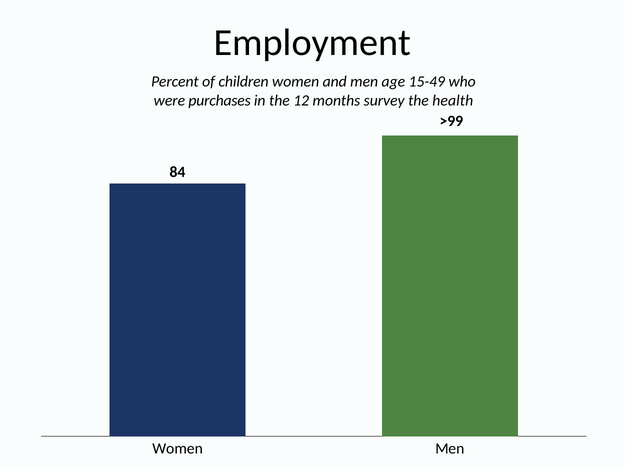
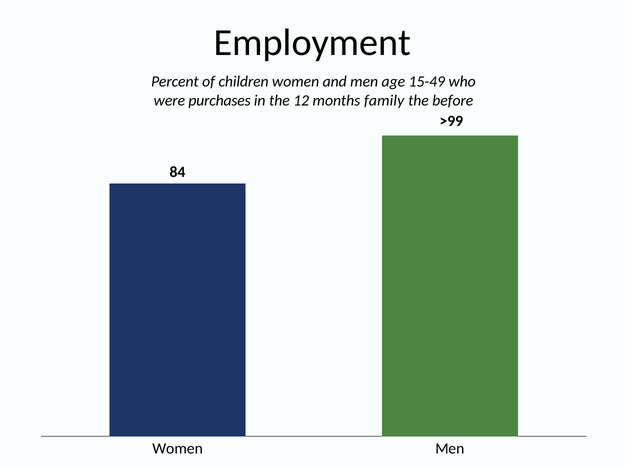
survey: survey -> family (384, 100)
health: health -> before (453, 100)
